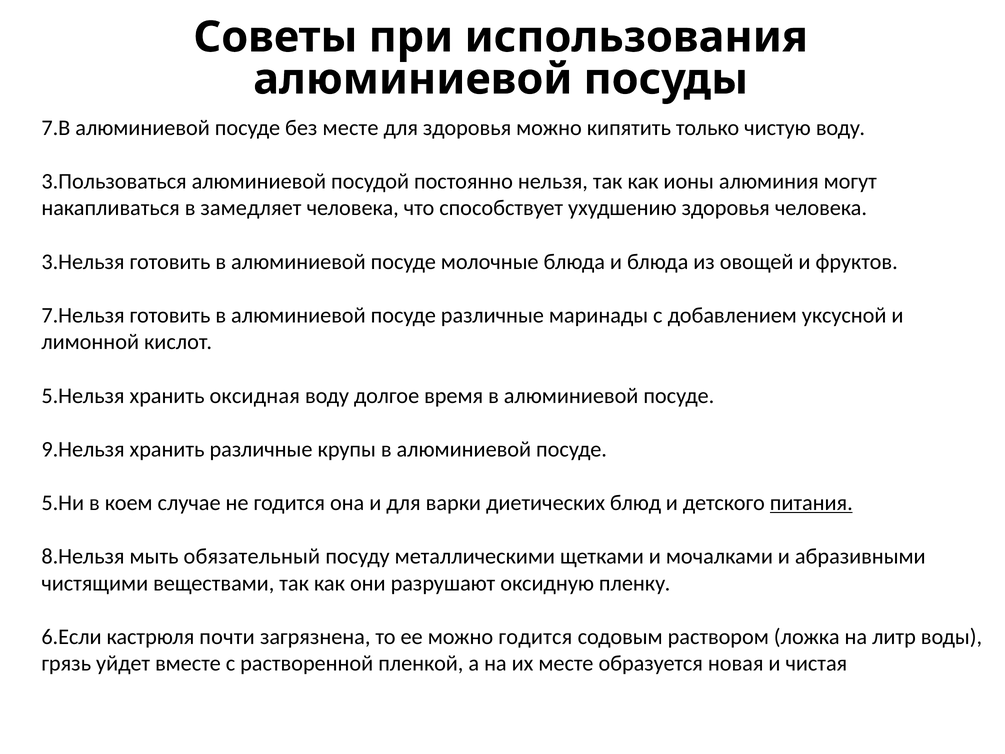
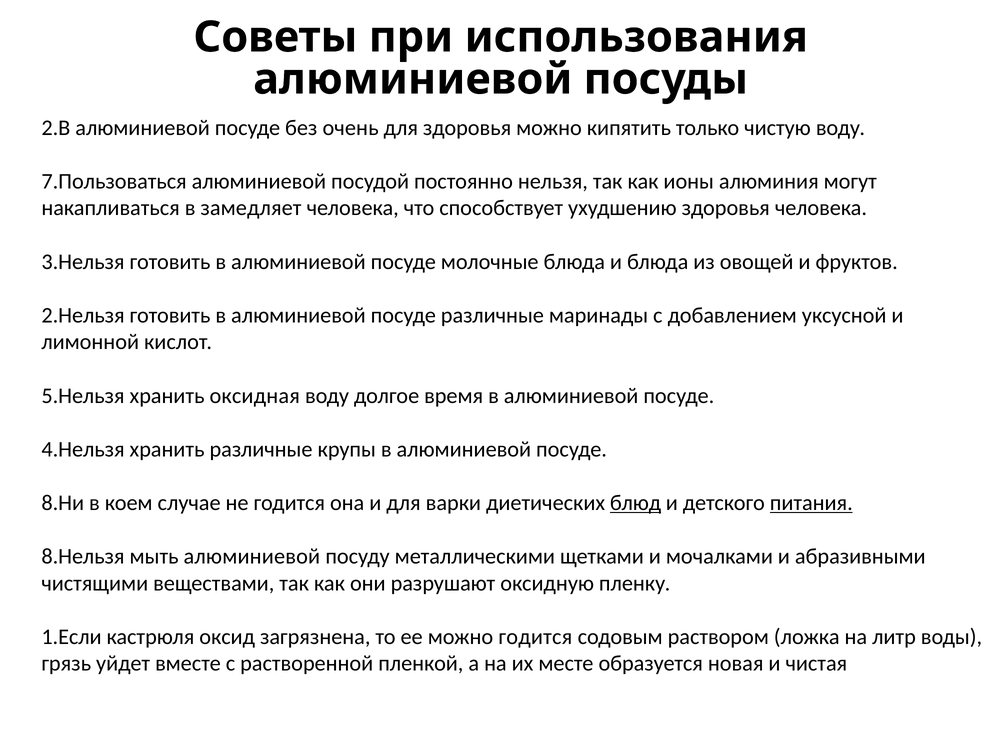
7.В: 7.В -> 2.В (56, 128)
без месте: месте -> очень (351, 128)
3.Пользоваться: 3.Пользоваться -> 7.Пользоваться (114, 181)
7.Нельзя: 7.Нельзя -> 2.Нельзя (83, 315)
9.Нельзя: 9.Нельзя -> 4.Нельзя (83, 449)
5.Ни: 5.Ни -> 8.Ни (63, 503)
блюд underline: none -> present (636, 503)
мыть обязательный: обязательный -> алюминиевой (252, 556)
6.Если: 6.Если -> 1.Если (72, 637)
почти: почти -> оксид (227, 637)
